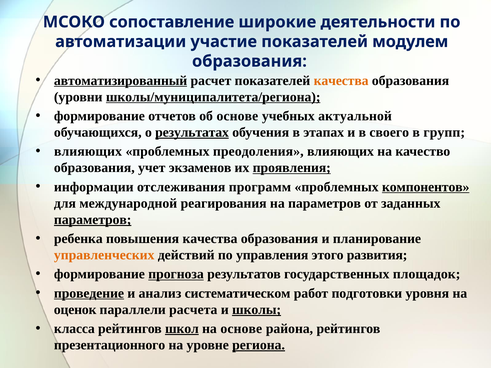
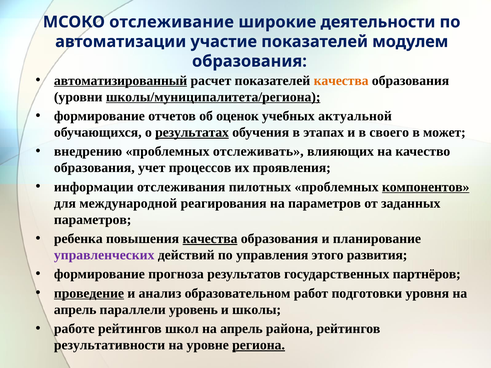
сопоставление: сопоставление -> отслеживание (172, 22)
об основе: основе -> оценок (238, 116)
групп: групп -> может (444, 132)
влияющих: влияющих -> внедрению (88, 152)
преодоления: преодоления -> отслеживать (258, 152)
экзаменов: экзаменов -> процессов (200, 168)
проявления underline: present -> none (292, 168)
программ: программ -> пилотных (260, 187)
параметров underline: present -> none (93, 220)
качества underline: none -> present (210, 239)
управленческих colour: orange -> purple (104, 255)
прогноза underline: present -> none (176, 274)
площадок: площадок -> партнёров (427, 274)
систематическом: систематическом -> образовательном (238, 293)
оценок: оценок -> апрель (75, 310)
расчета: расчета -> уровень (193, 310)
школы underline: present -> none (257, 310)
класса: класса -> работе (74, 329)
школ underline: present -> none (182, 329)
основе: основе -> апрель (241, 329)
презентационного: презентационного -> результативности (110, 345)
